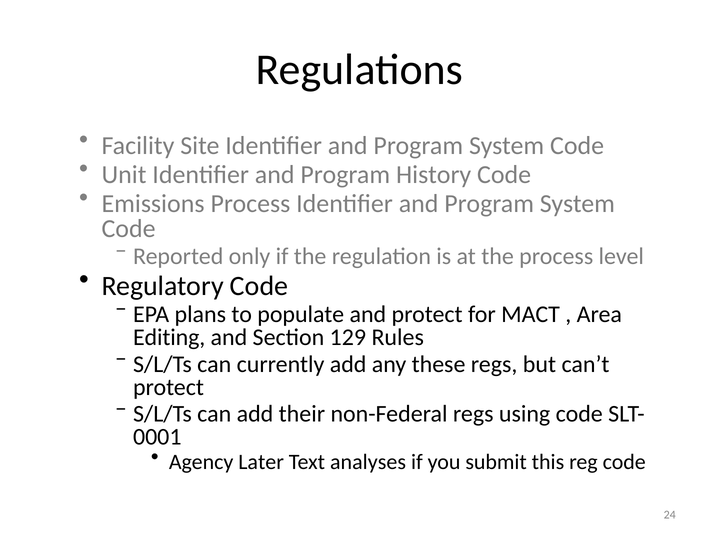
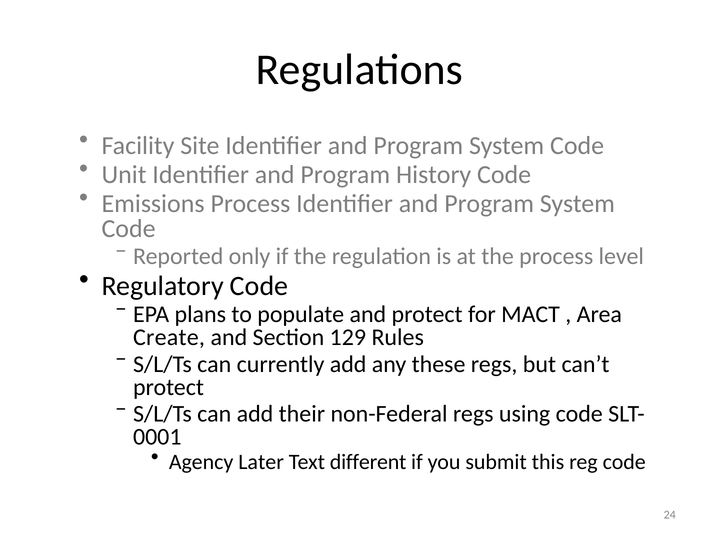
Editing: Editing -> Create (169, 337)
analyses: analyses -> different (368, 462)
